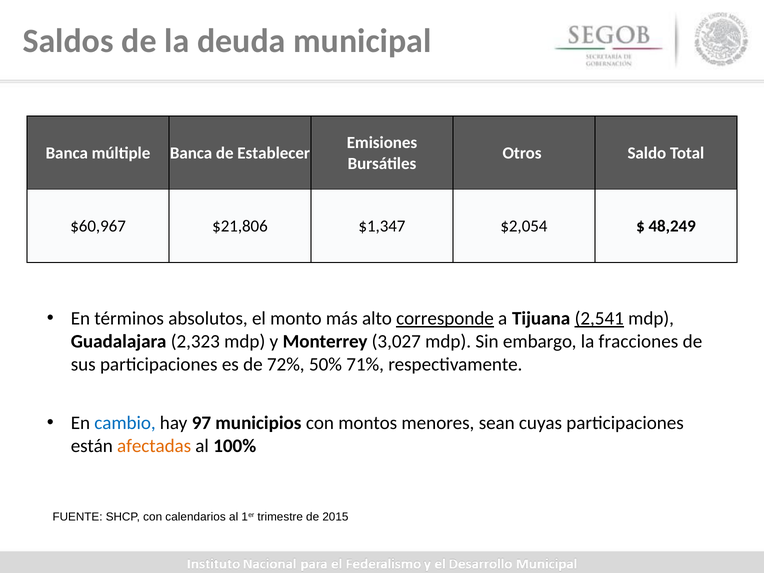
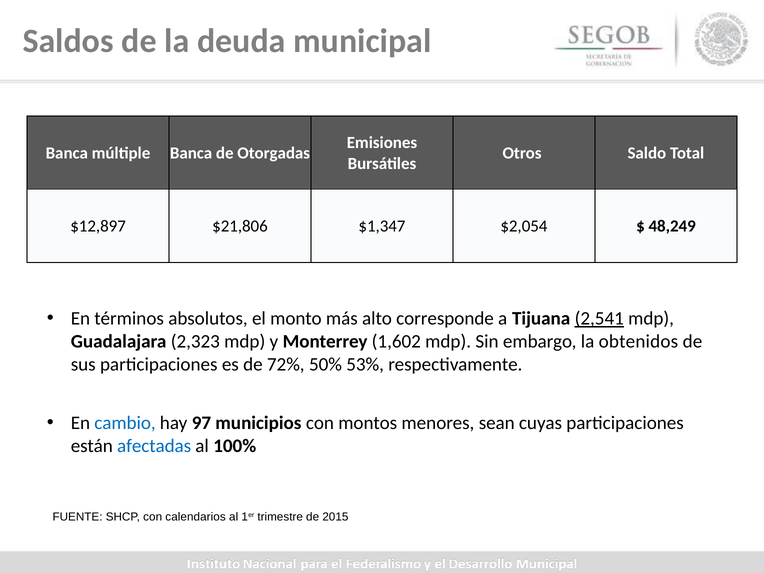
Establecer: Establecer -> Otorgadas (274, 153)
$60,967: $60,967 -> $12,897 (98, 226)
corresponde underline: present -> none (445, 319)
3,027: 3,027 -> 1,602 (396, 342)
fracciones: fracciones -> obtenidos (638, 342)
71%: 71% -> 53% (365, 364)
afectadas colour: orange -> blue (154, 446)
